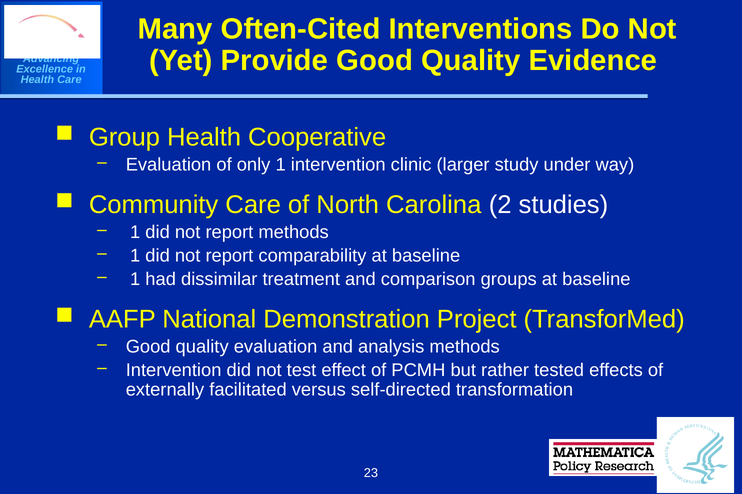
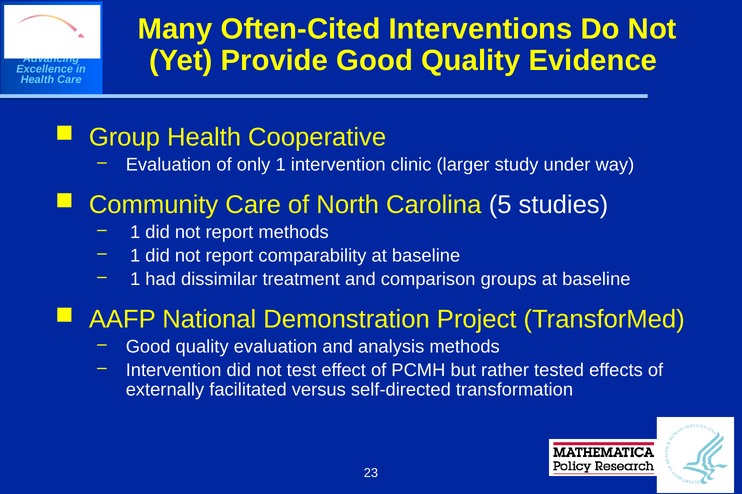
2: 2 -> 5 (500, 205)
